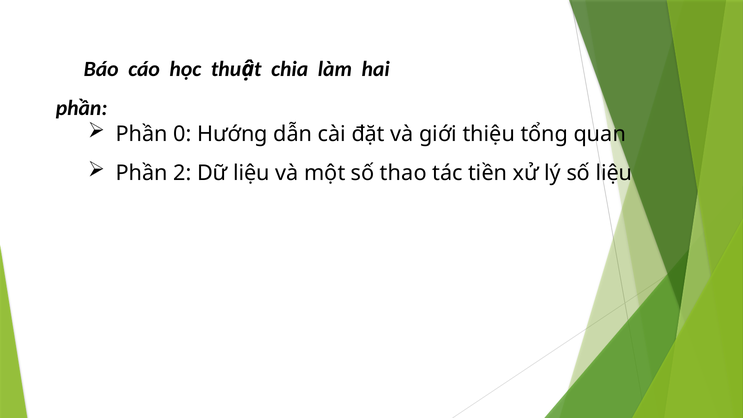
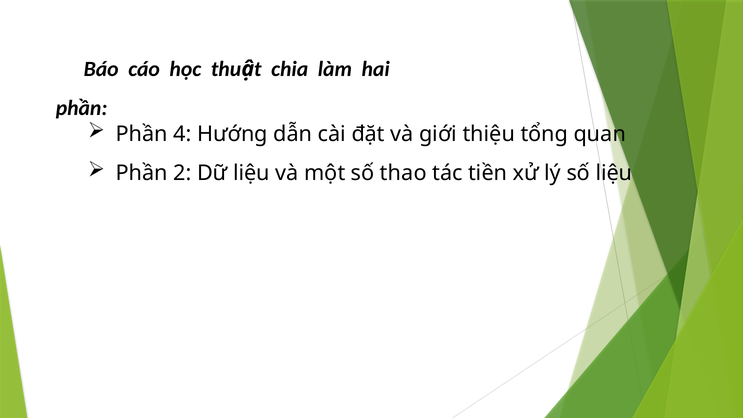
0: 0 -> 4 (182, 134)
